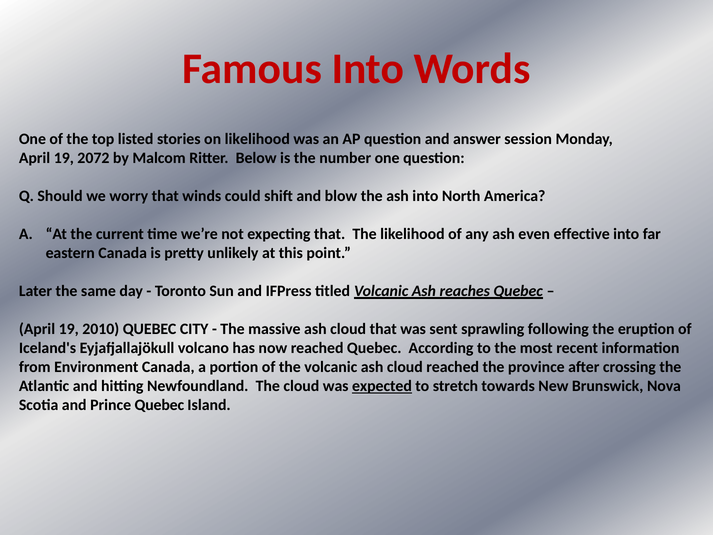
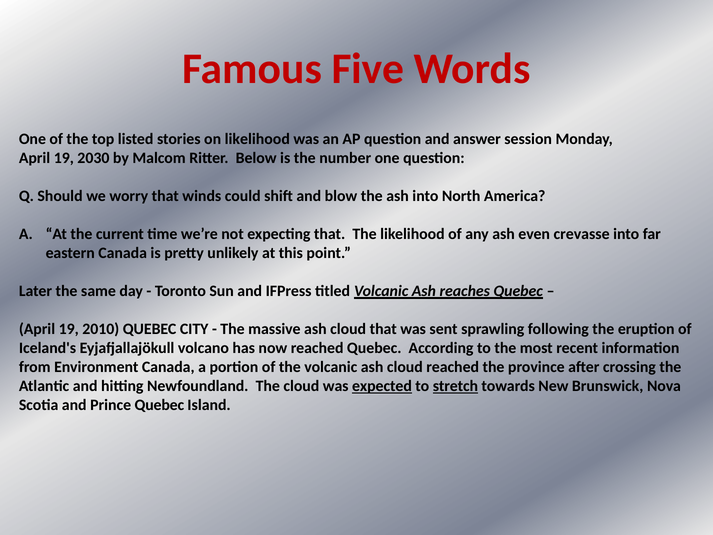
Famous Into: Into -> Five (368, 69)
2072: 2072 -> 2030 (93, 158)
effective: effective -> crevasse (582, 234)
stretch underline: none -> present (455, 386)
